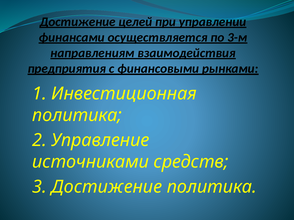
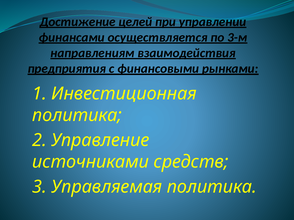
3 Достижение: Достижение -> Управляемая (107, 187)
